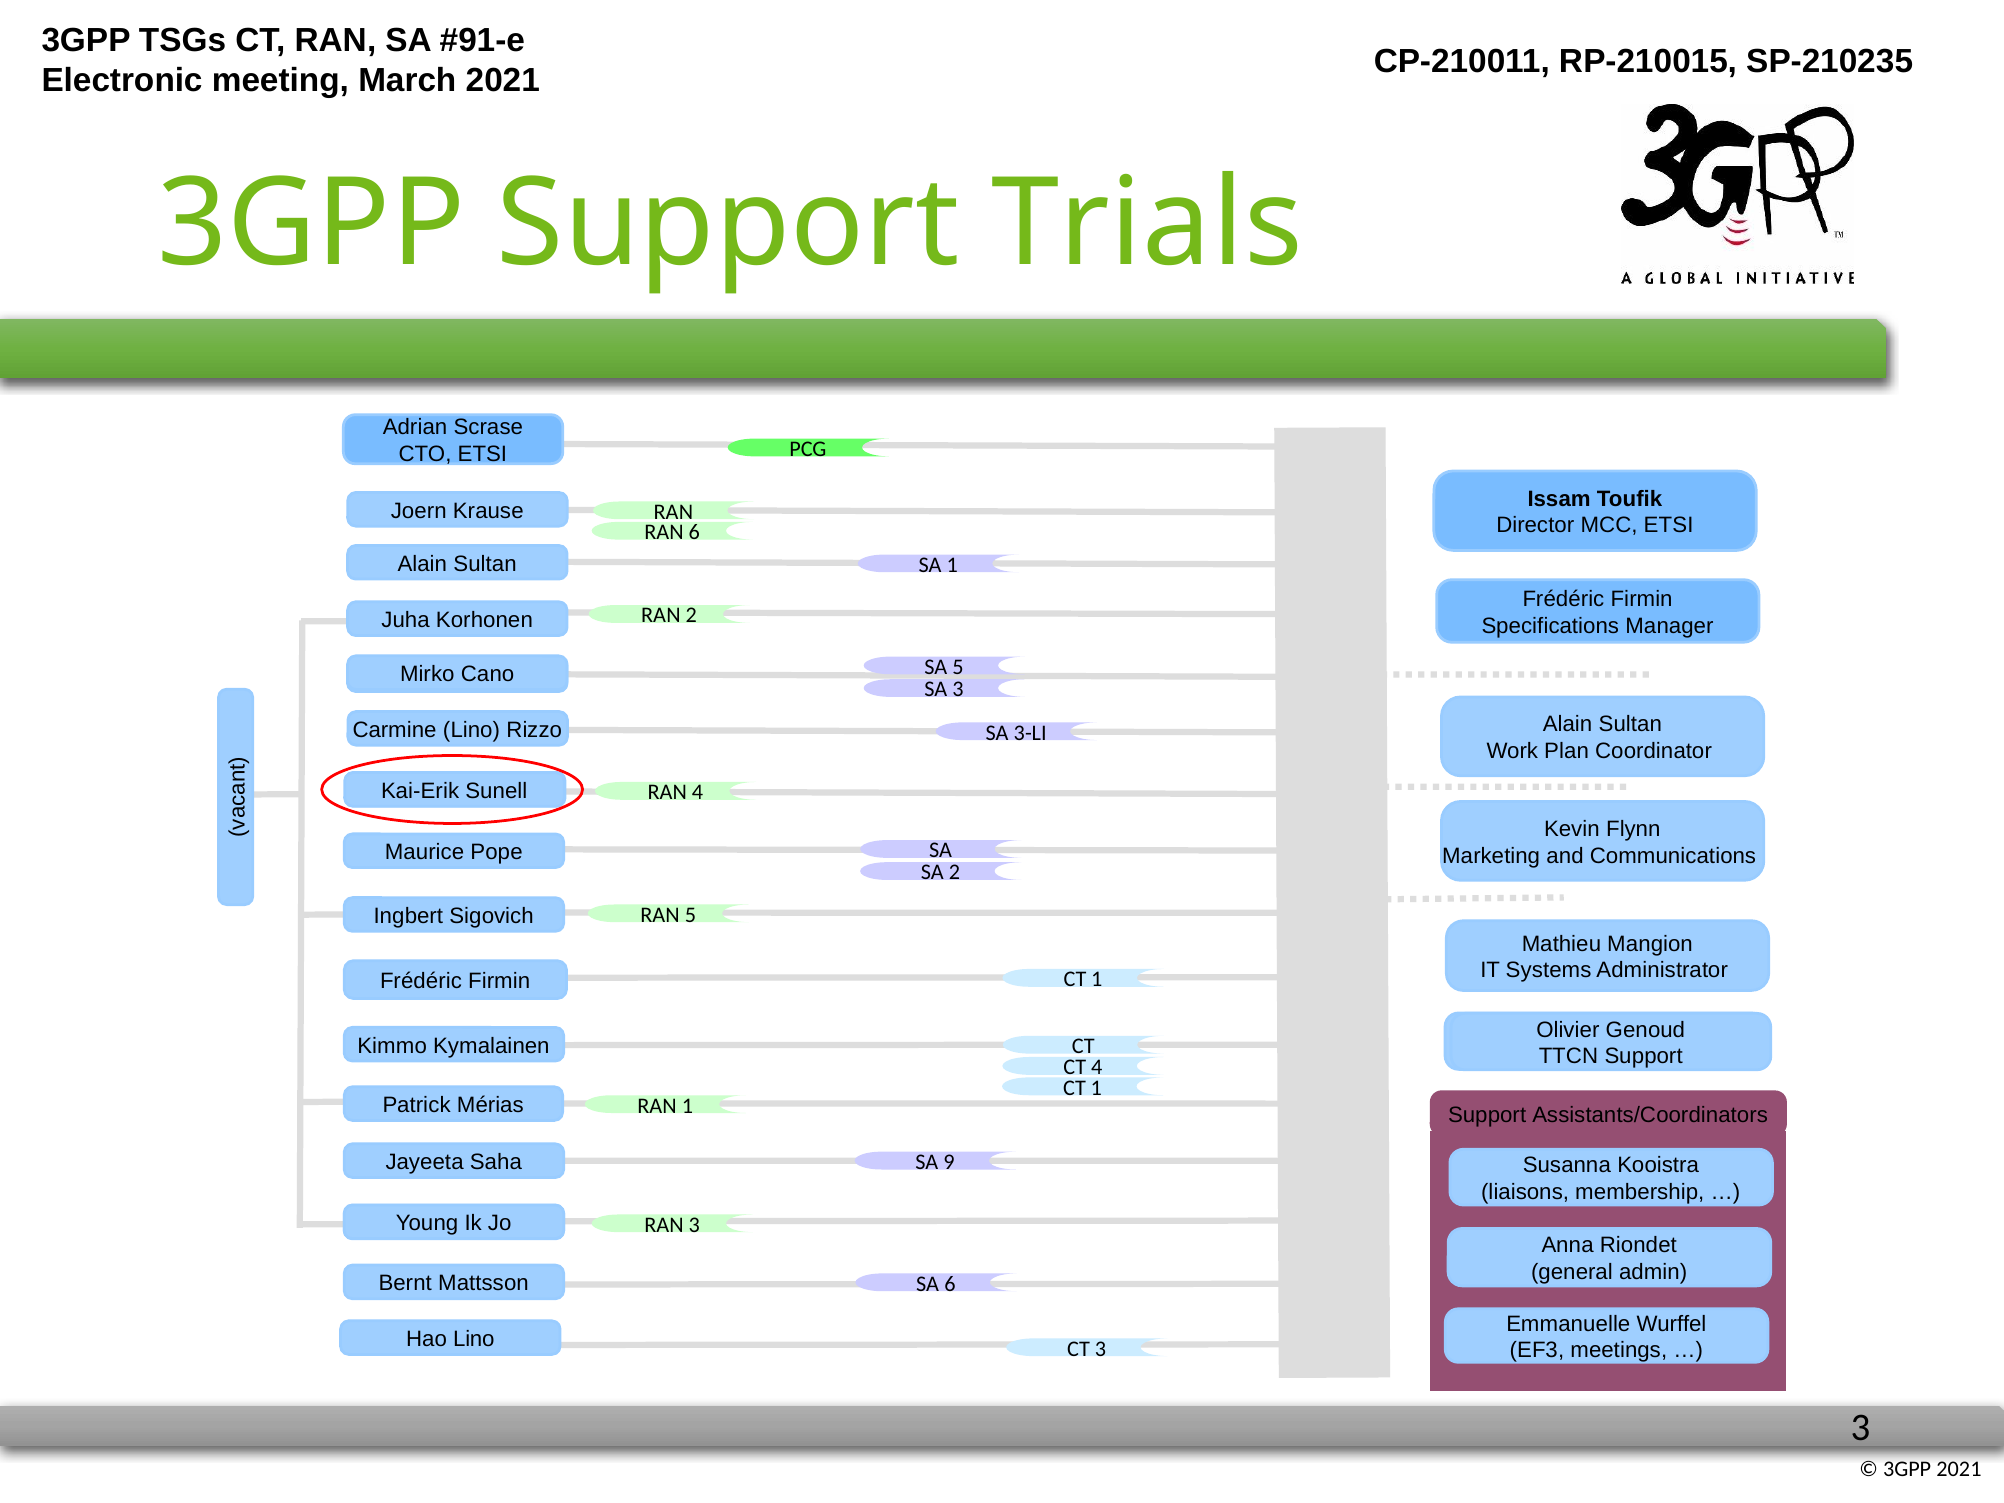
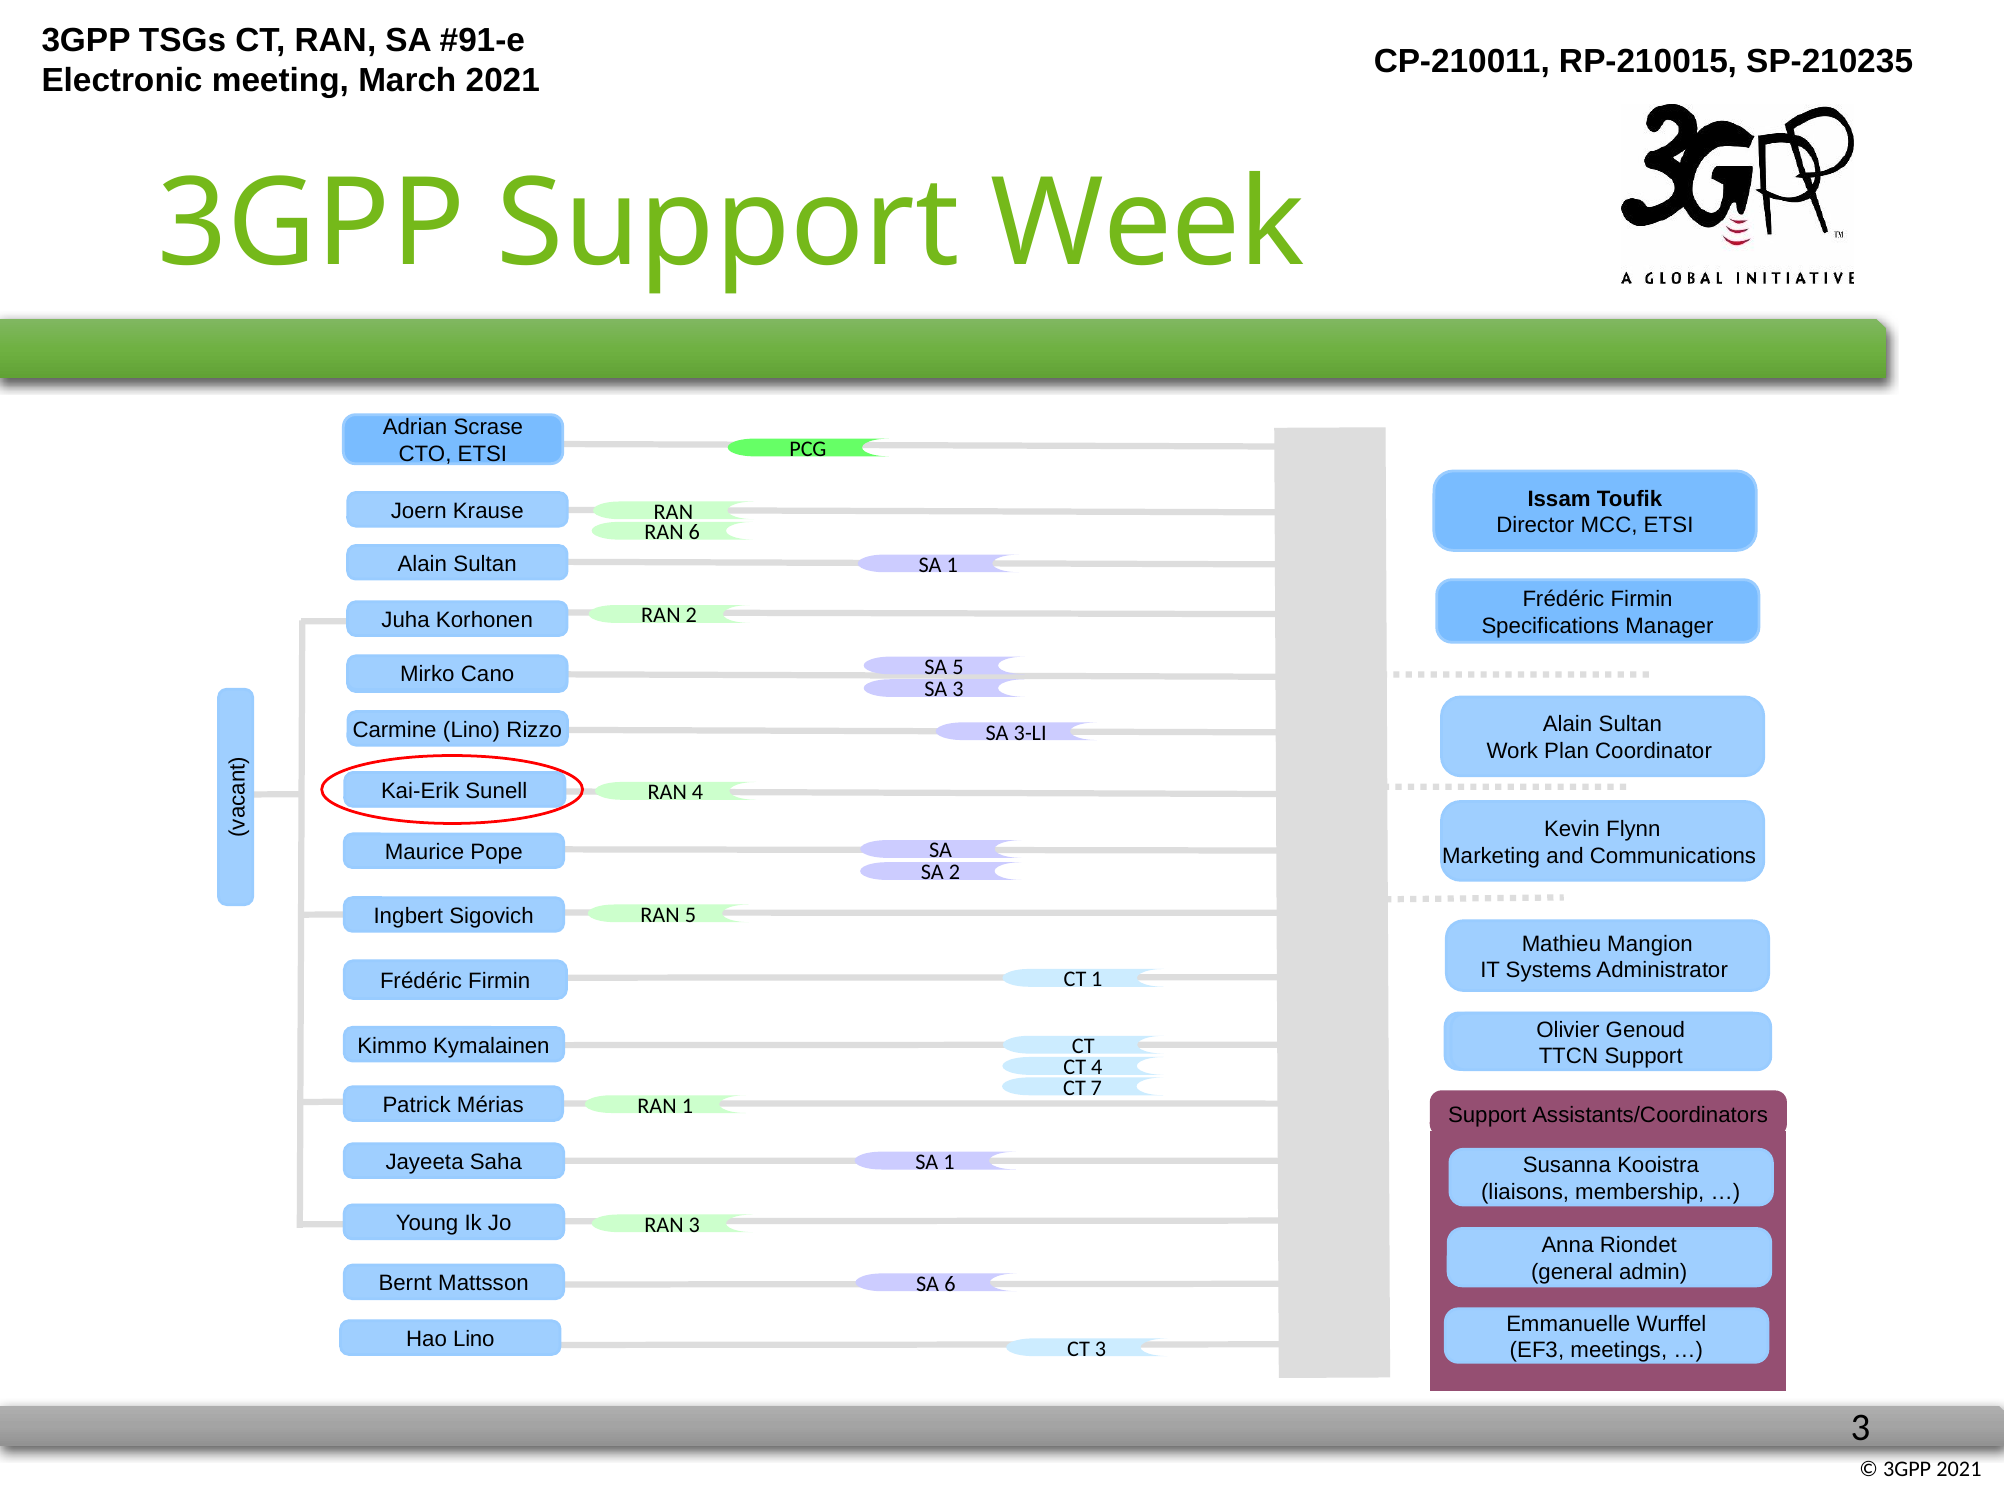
Trials: Trials -> Week (1148, 225)
1: 1 -> 7 (1096, 1088)
9: 9 -> 1 (949, 1162)
